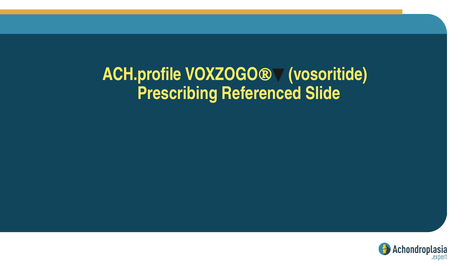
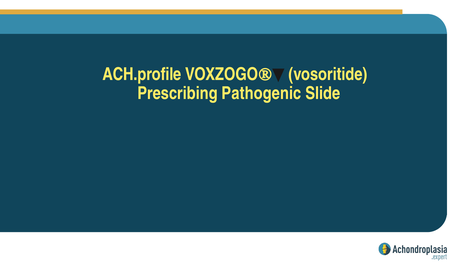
Referenced: Referenced -> Pathogenic (261, 94)
